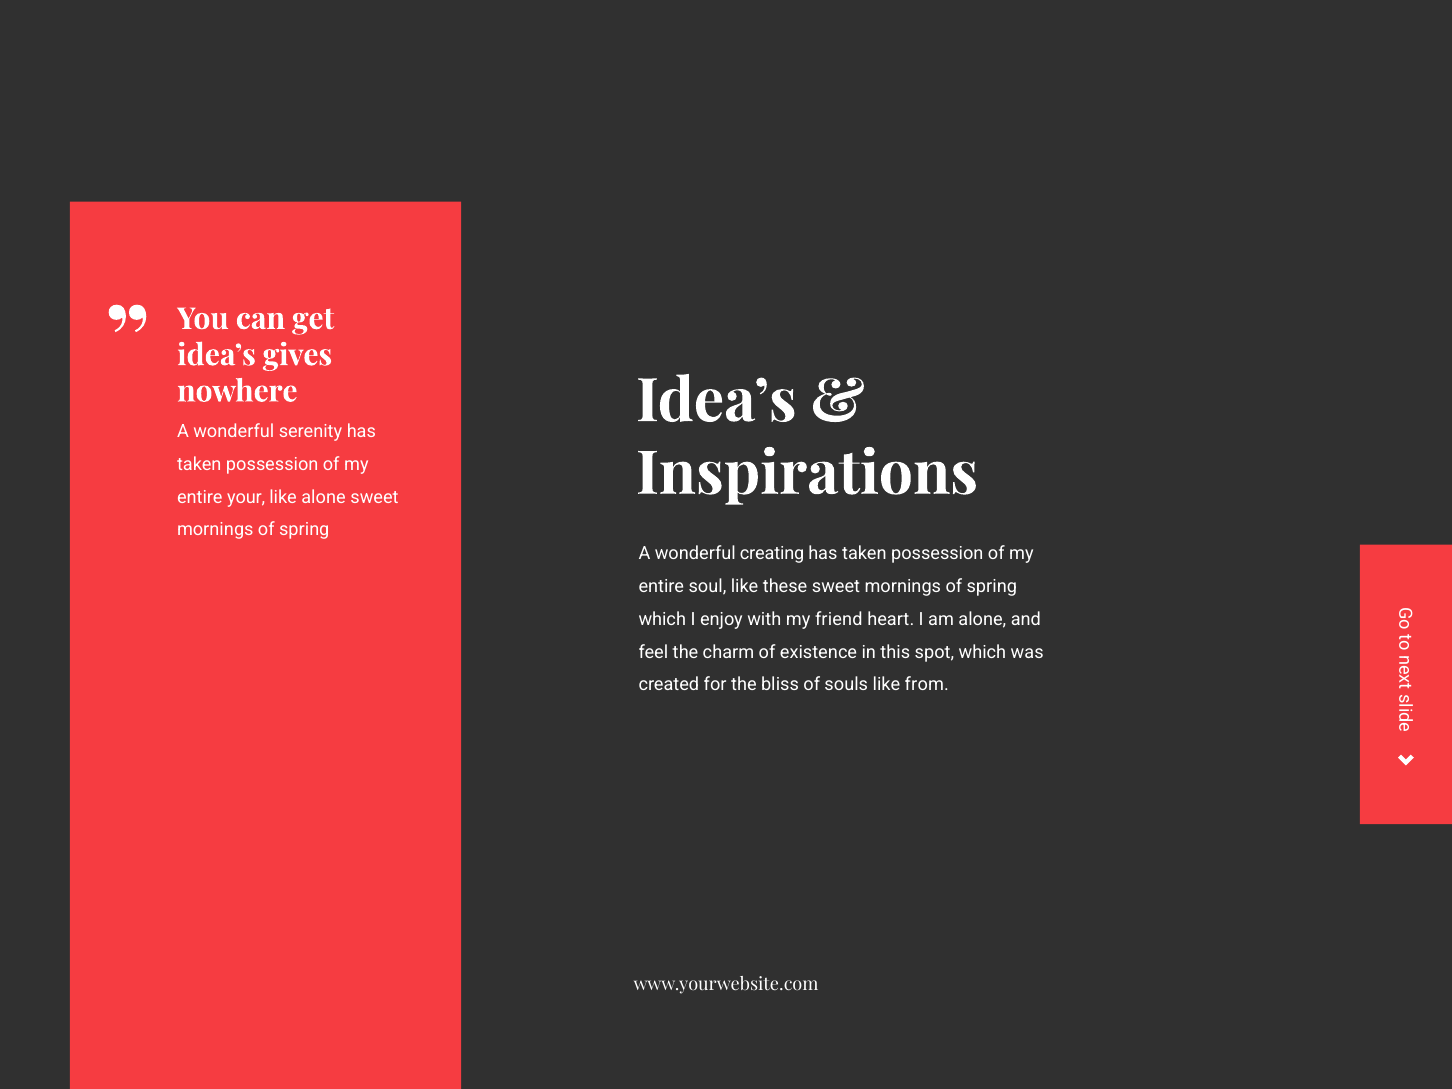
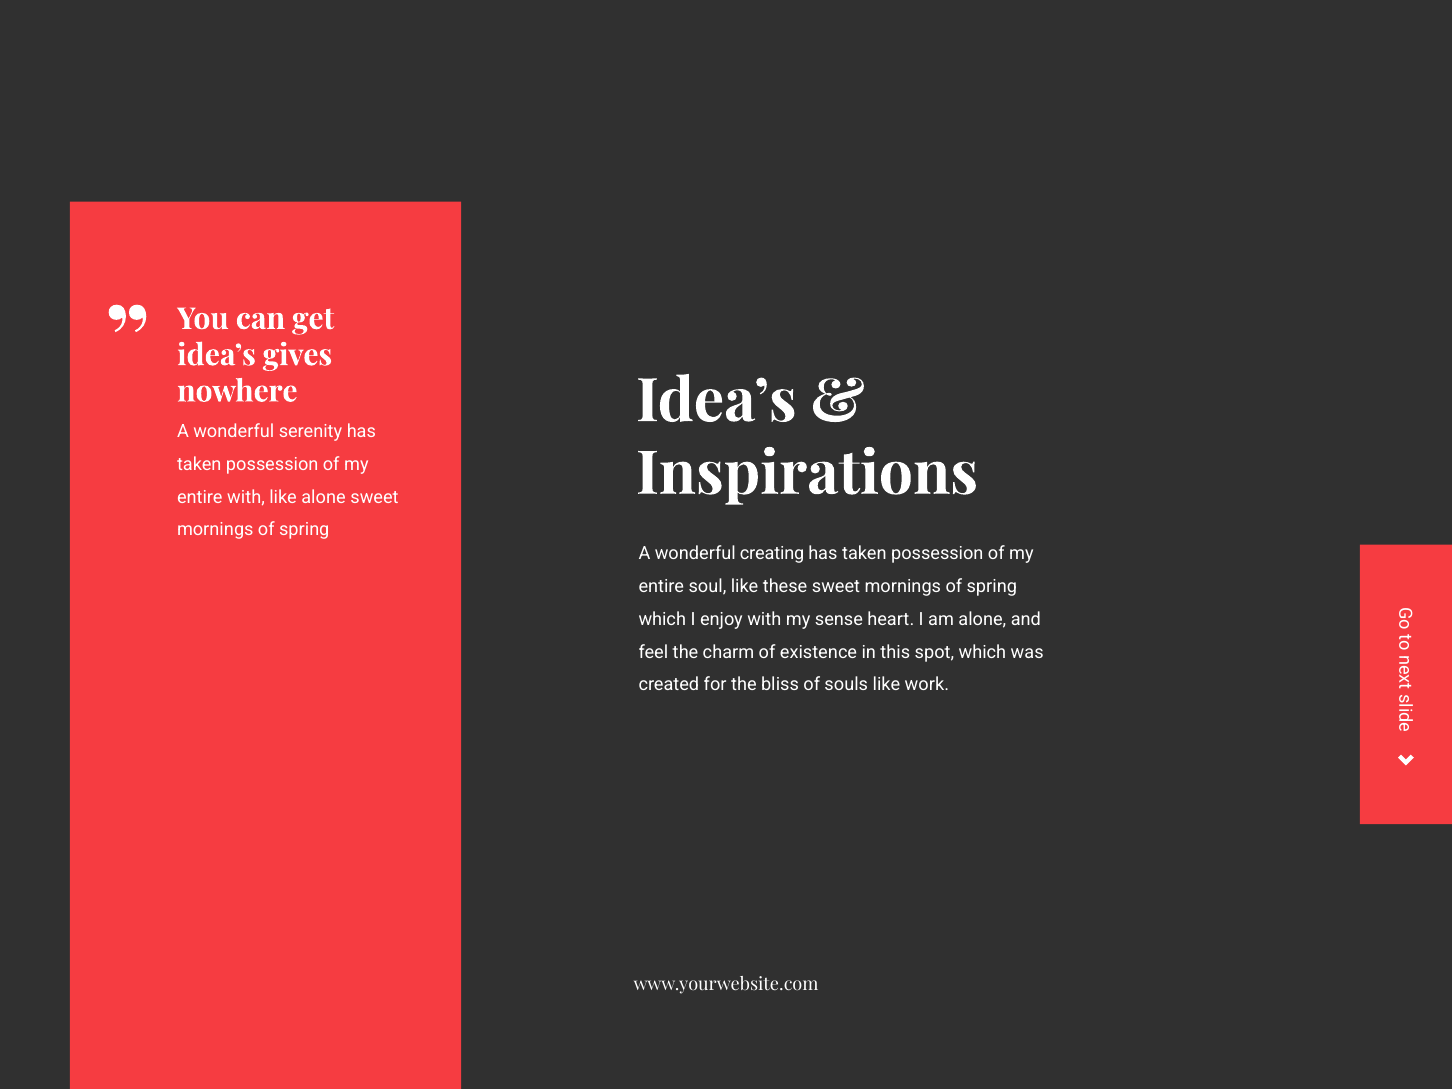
entire your: your -> with (246, 497)
friend: friend -> sense (839, 619)
from: from -> work (927, 685)
